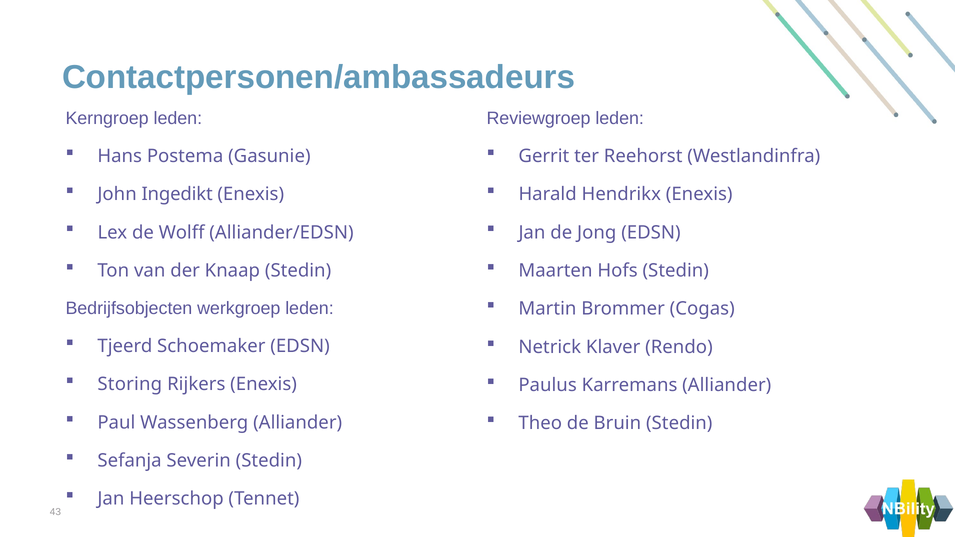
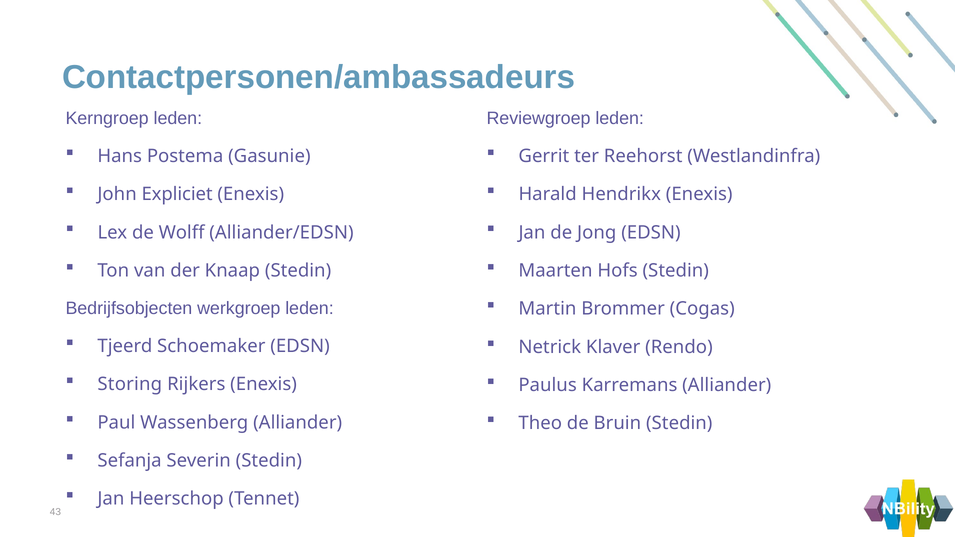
Ingedikt: Ingedikt -> Expliciet (177, 194)
